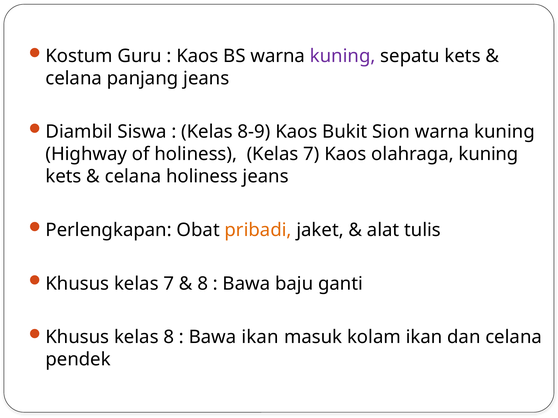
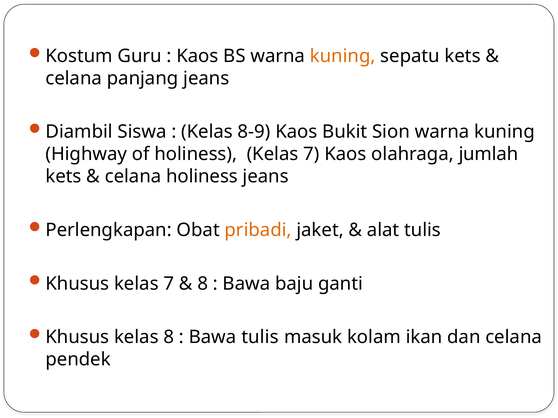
kuning colour: purple -> orange (343, 56)
olahraga kuning: kuning -> jumlah (488, 154)
Bawa ikan: ikan -> tulis (260, 338)
